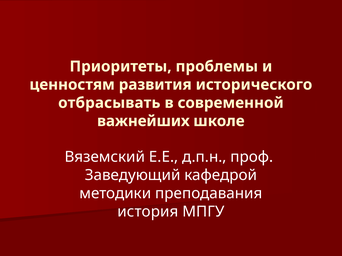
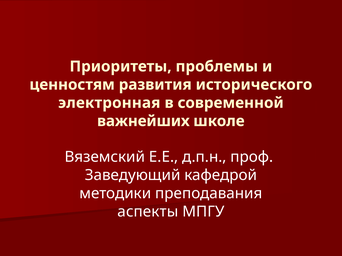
отбрасывать: отбрасывать -> электронная (109, 103)
история: история -> аспекты (148, 212)
